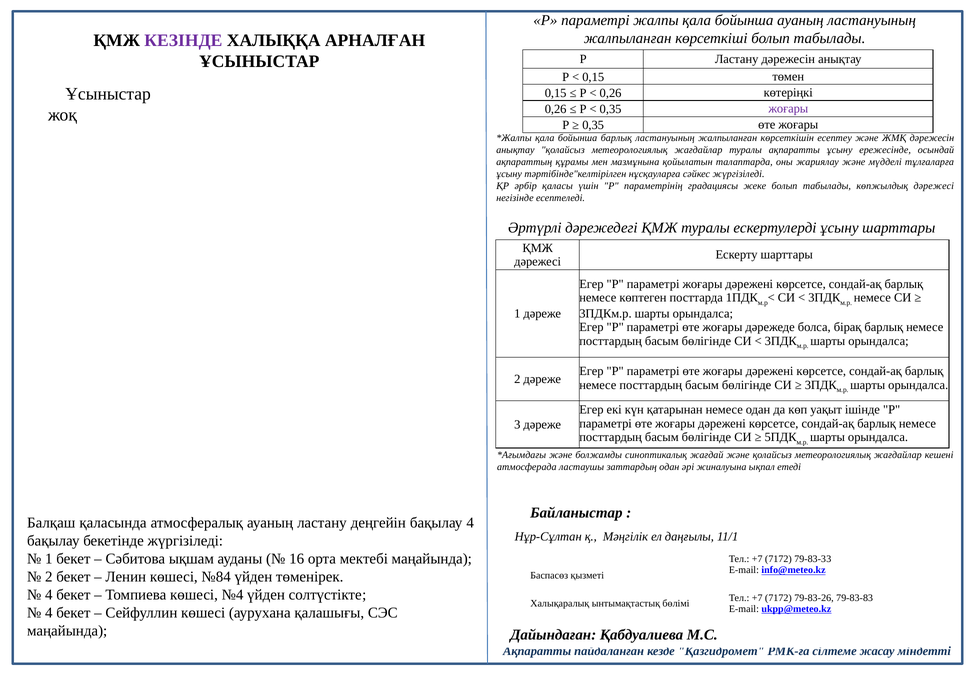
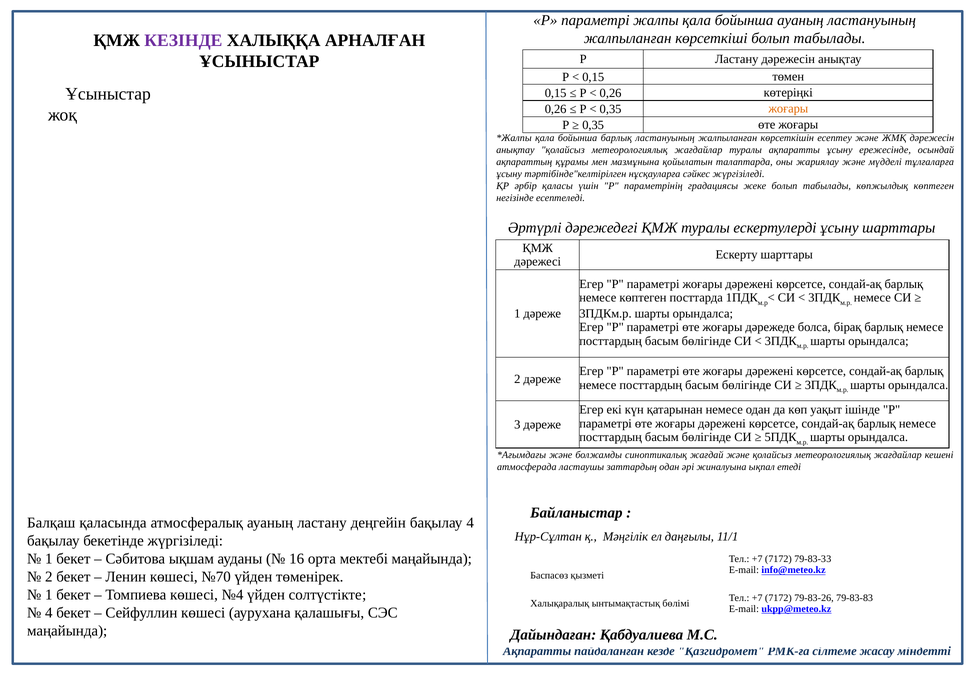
жоғары colour: purple -> orange (788, 109)
көпжылдық дәрежесі: дәрежесі -> көптеген (934, 186)
№84: №84 -> №70 (216, 577)
4: 4 -> 1 (49, 595)
